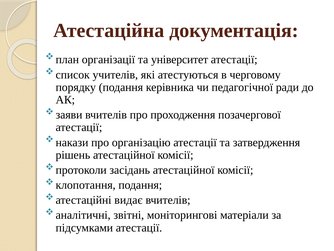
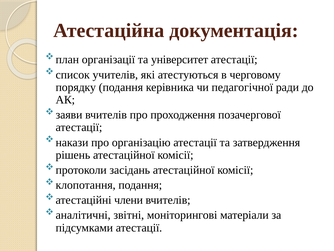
видає: видає -> члени (129, 200)
